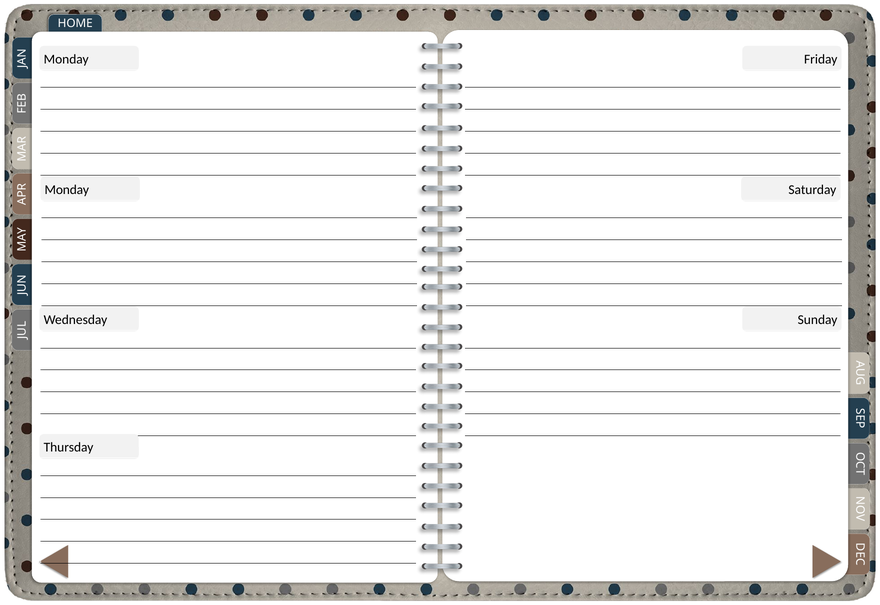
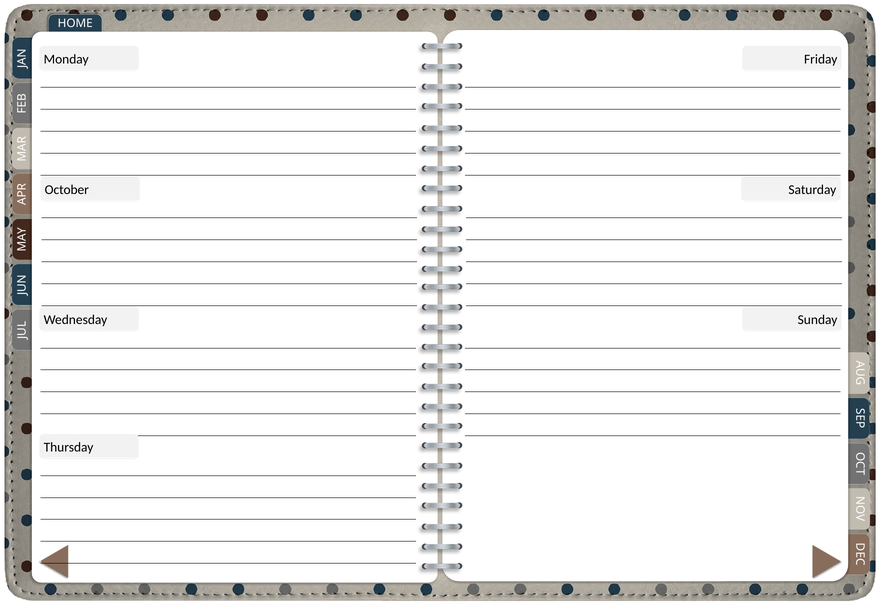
Monday: Monday -> October (67, 190)
